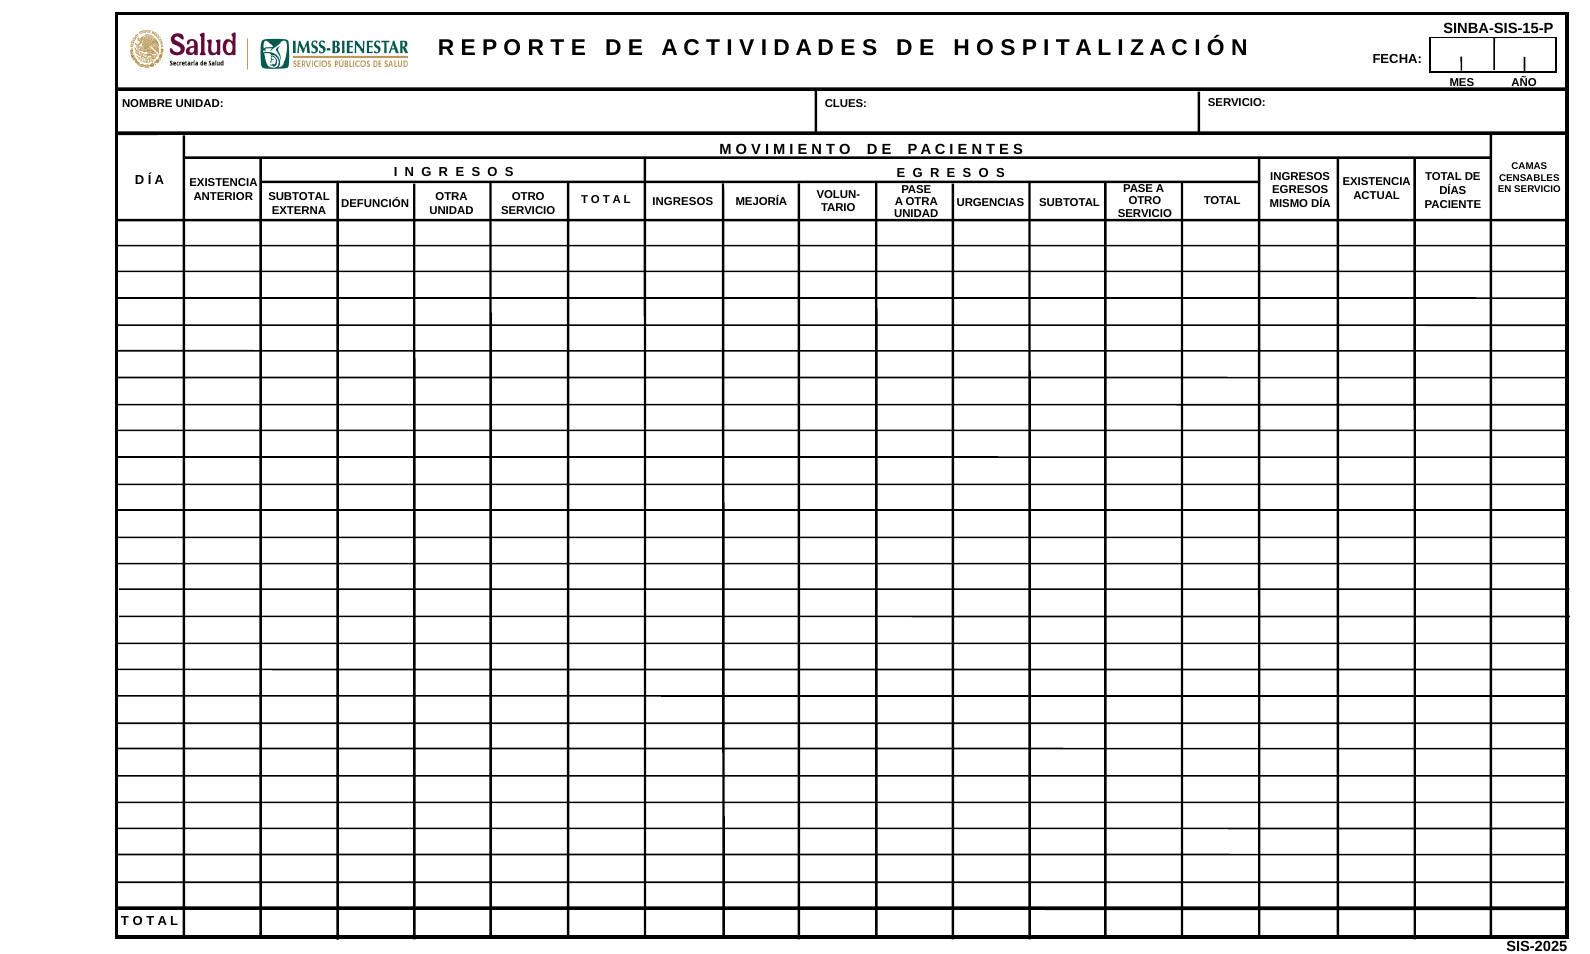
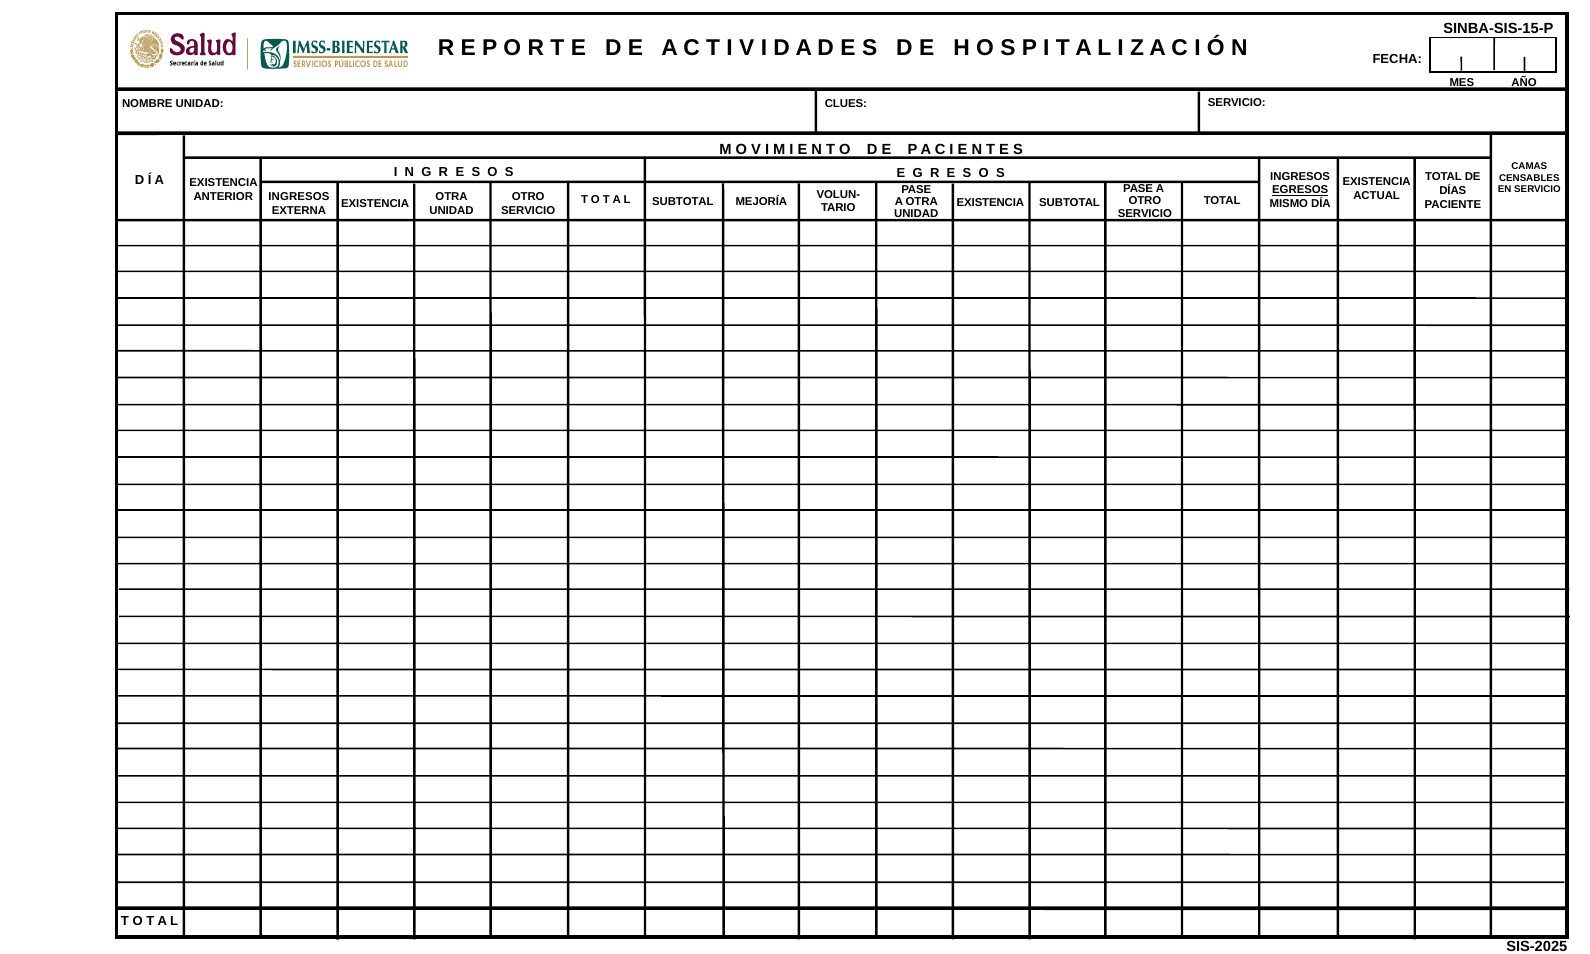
EGRESOS underline: none -> present (1300, 190)
SUBTOTAL: SUBTOTAL -> INGRESOS (299, 197)
L INGRESOS: INGRESOS -> SUBTOTAL (683, 201)
URGENCIAS: URGENCIAS -> EXISTENCIA (990, 203)
DEFUNCIÓN: DEFUNCIÓN -> EXISTENCIA (375, 204)
